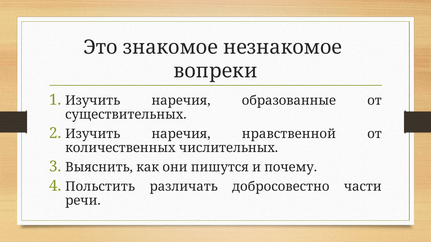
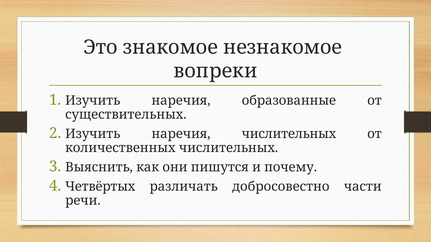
наречия нравственной: нравственной -> числительных (289, 134)
Польстить: Польстить -> Четвёртых (100, 187)
